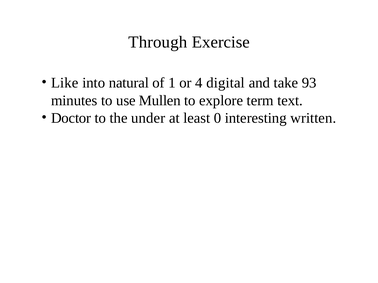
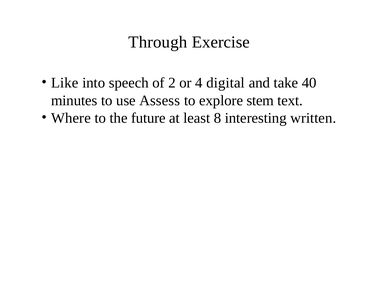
natural: natural -> speech (129, 83)
1: 1 -> 2 (172, 83)
93: 93 -> 40 (309, 83)
Mullen: Mullen -> Assess (160, 101)
term: term -> stem (260, 101)
Doctor: Doctor -> Where (71, 118)
under: under -> future (148, 118)
0: 0 -> 8 (217, 118)
